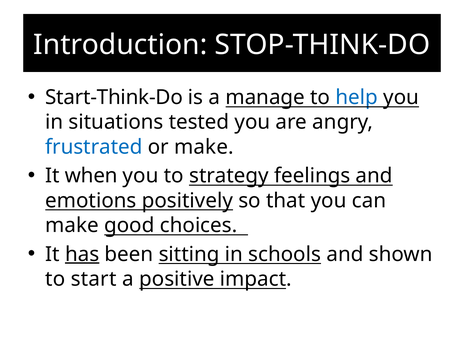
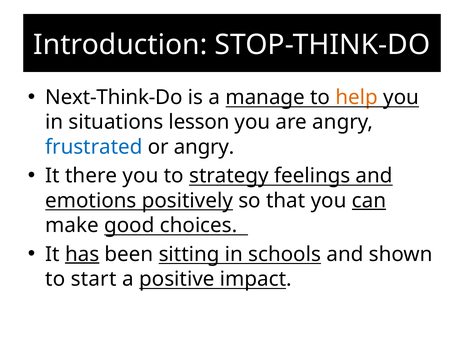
Start-Think-Do: Start-Think-Do -> Next-Think-Do (114, 97)
help colour: blue -> orange (357, 97)
tested: tested -> lesson (199, 122)
or make: make -> angry (204, 147)
when: when -> there (91, 176)
can underline: none -> present (369, 201)
